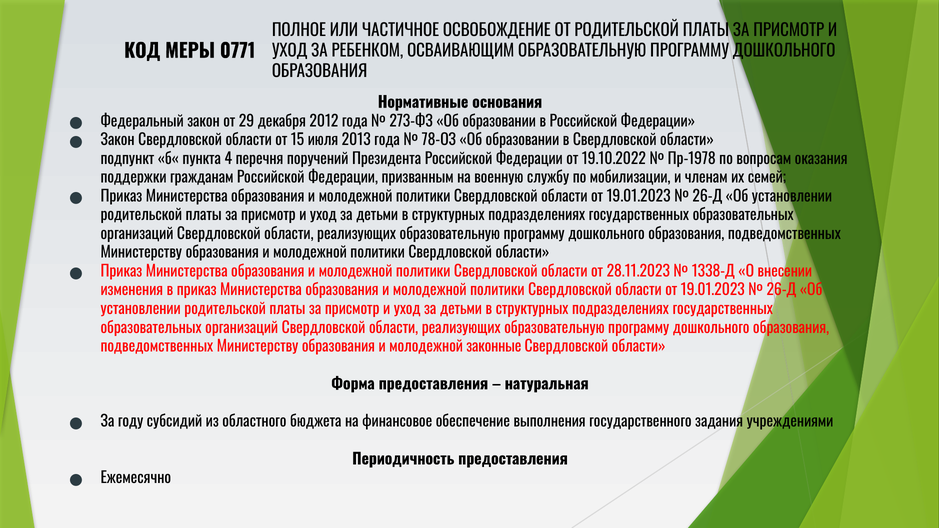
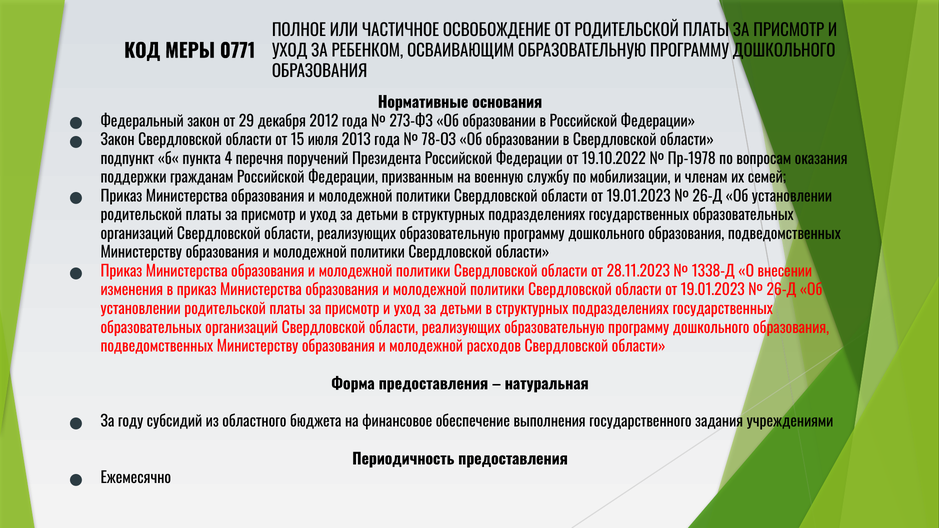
законные: законные -> расходов (494, 347)
